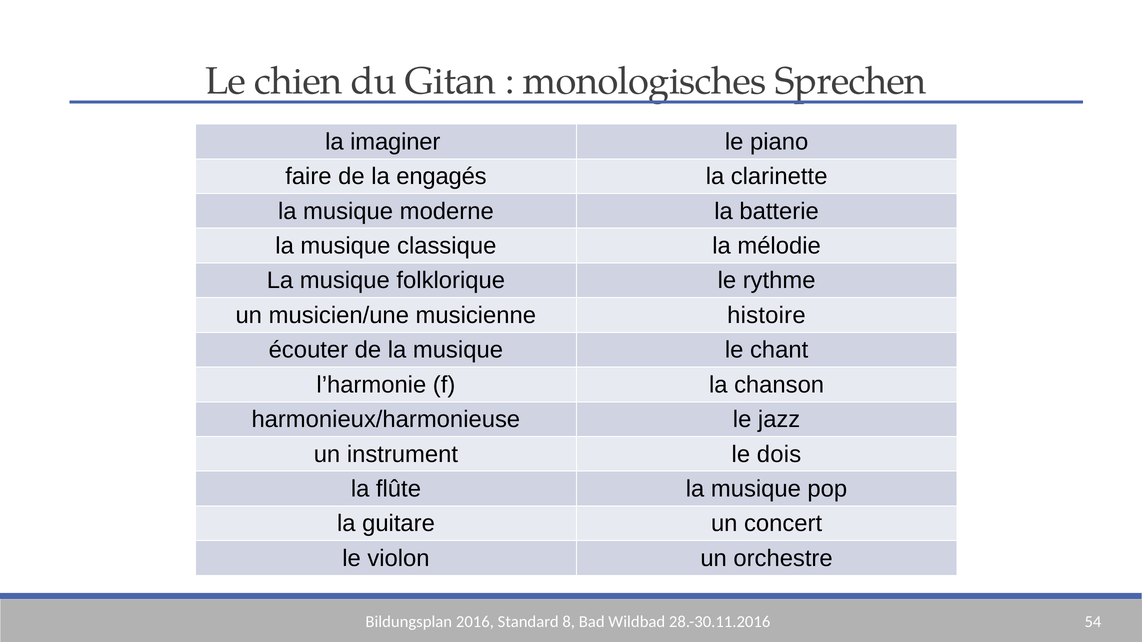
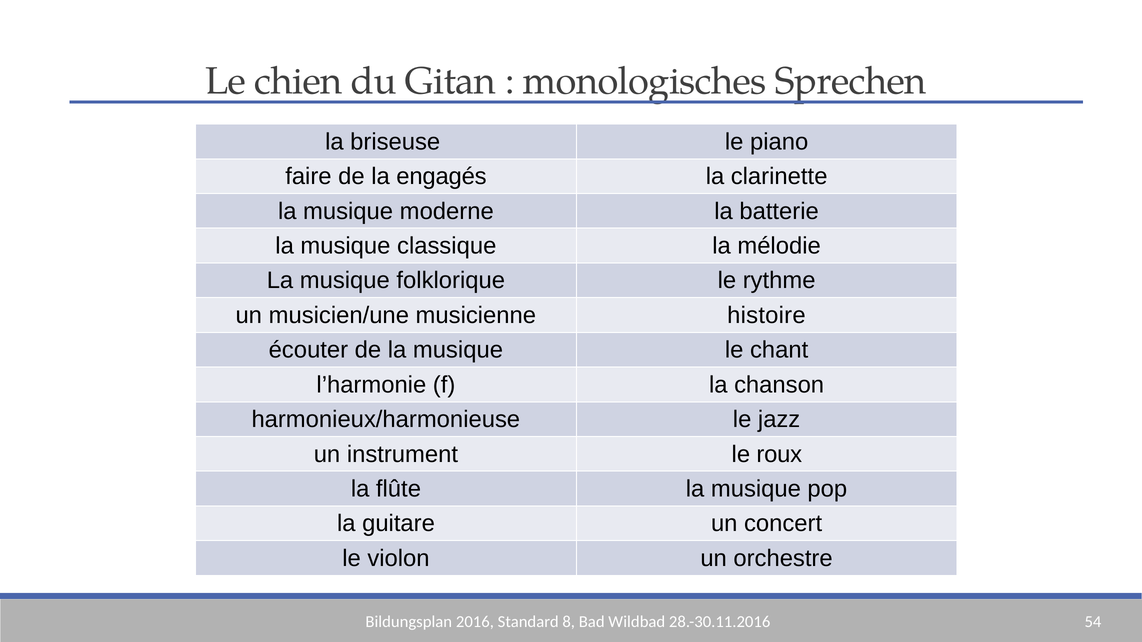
imaginer: imaginer -> briseuse (395, 142)
dois: dois -> roux (779, 454)
